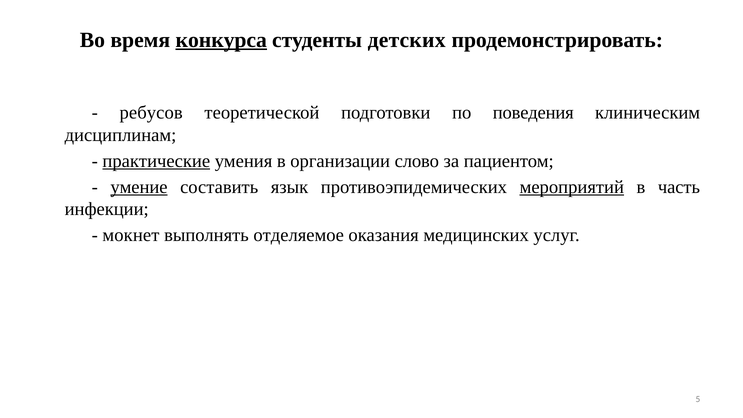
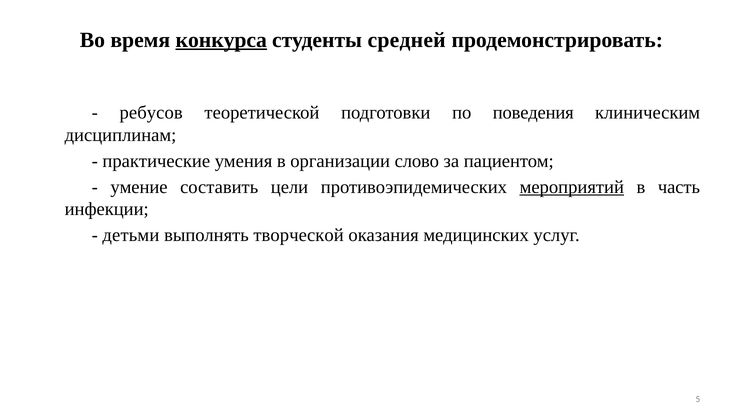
детских: детских -> средней (407, 40)
практические underline: present -> none (156, 161)
умение underline: present -> none (139, 187)
язык: язык -> цели (289, 187)
мокнет: мокнет -> детьми (131, 235)
отделяемое: отделяемое -> творческой (299, 235)
